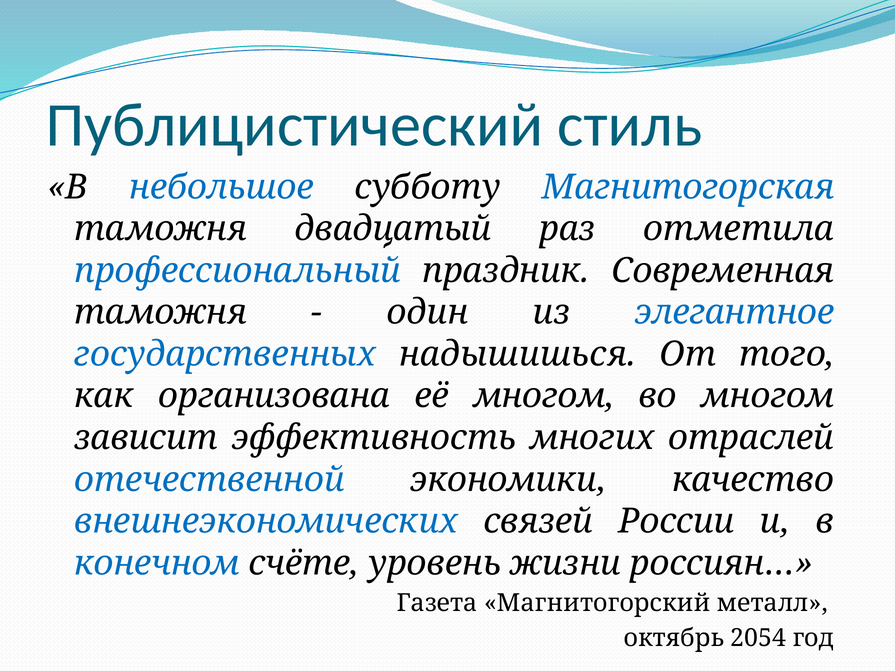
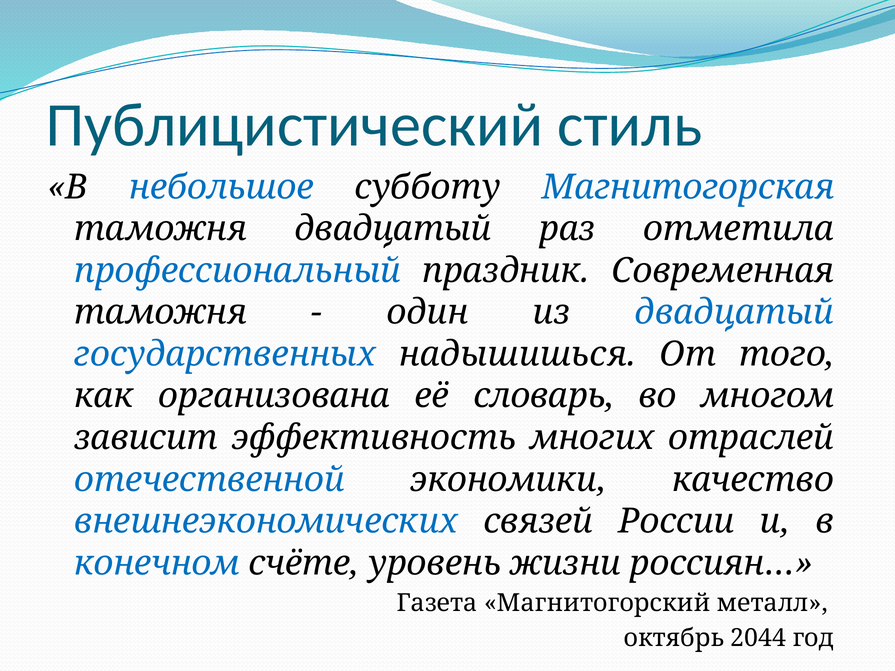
из элегантное: элегантное -> двадцатый (734, 313)
её многом: многом -> словарь (544, 396)
2054: 2054 -> 2044 (758, 638)
